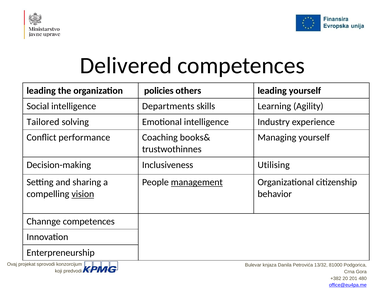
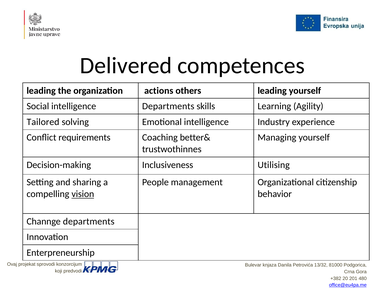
policies: policies -> actions (159, 91)
performance: performance -> requirements (84, 137)
books&: books& -> better& (195, 137)
management underline: present -> none (197, 182)
Channge competences: competences -> departments (89, 221)
